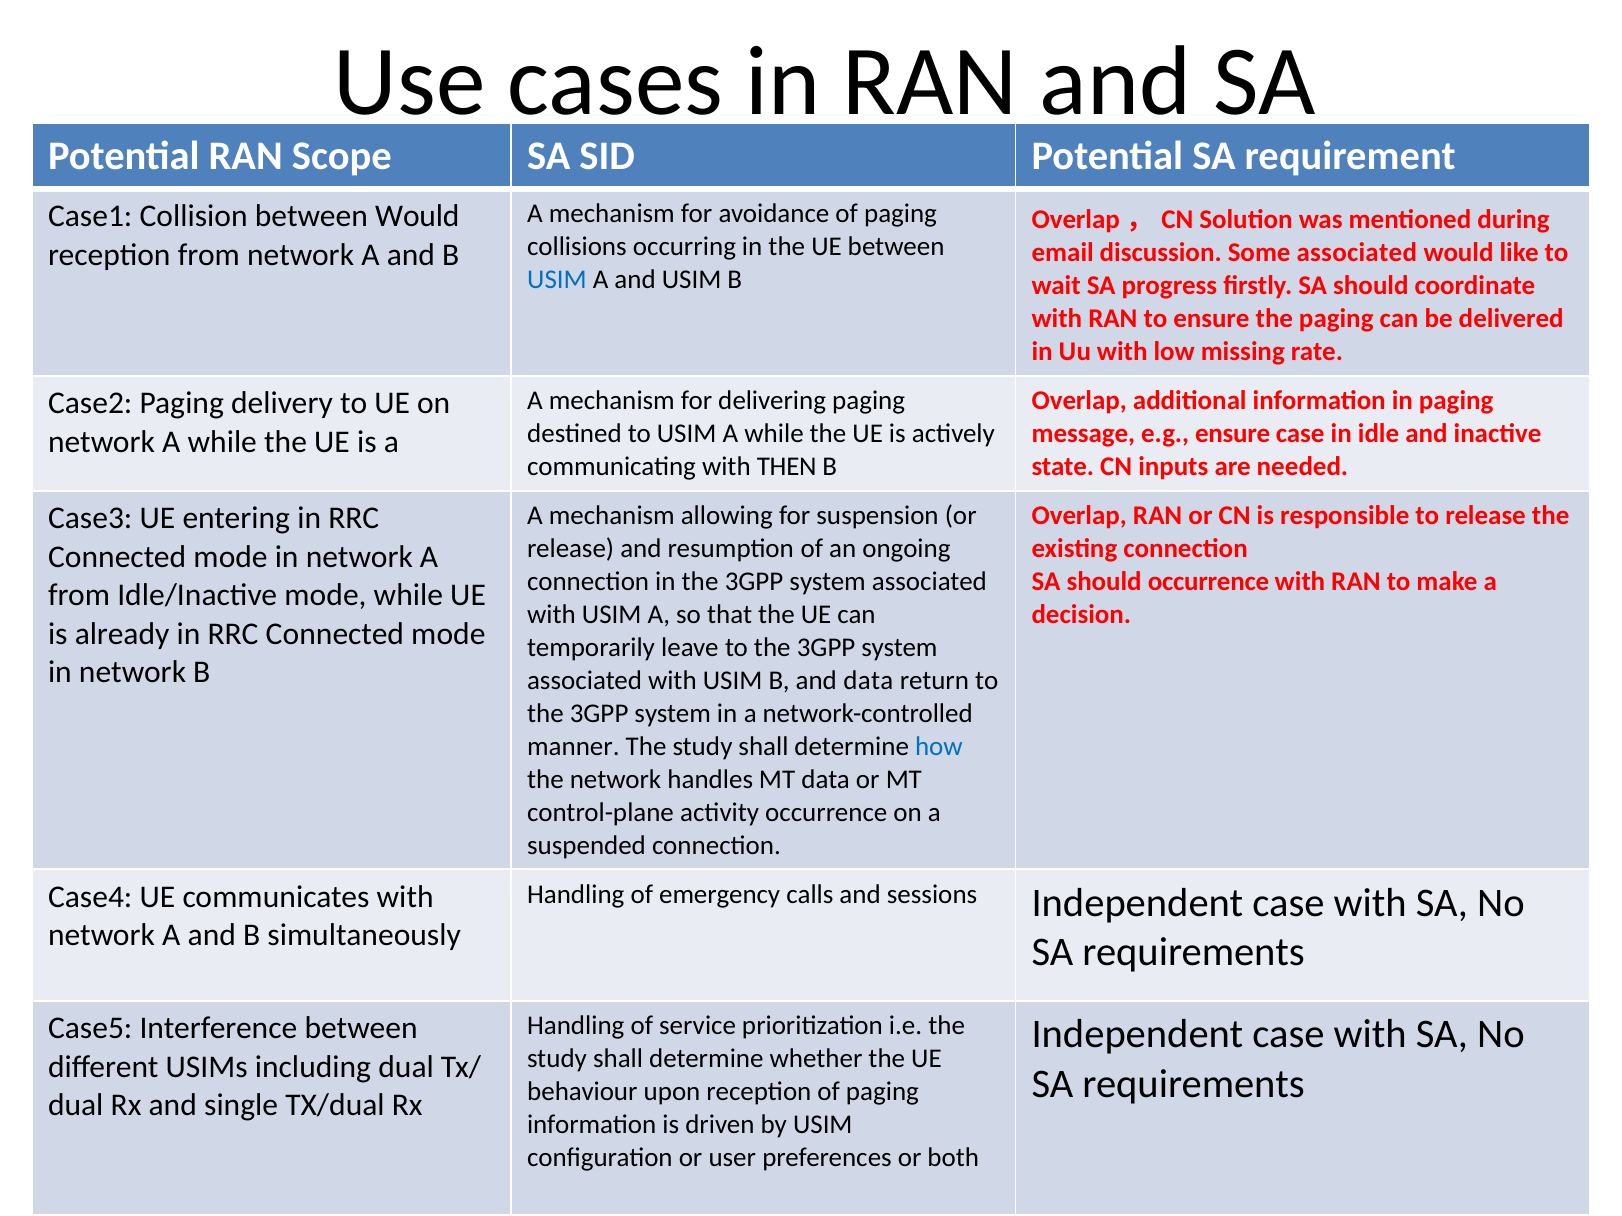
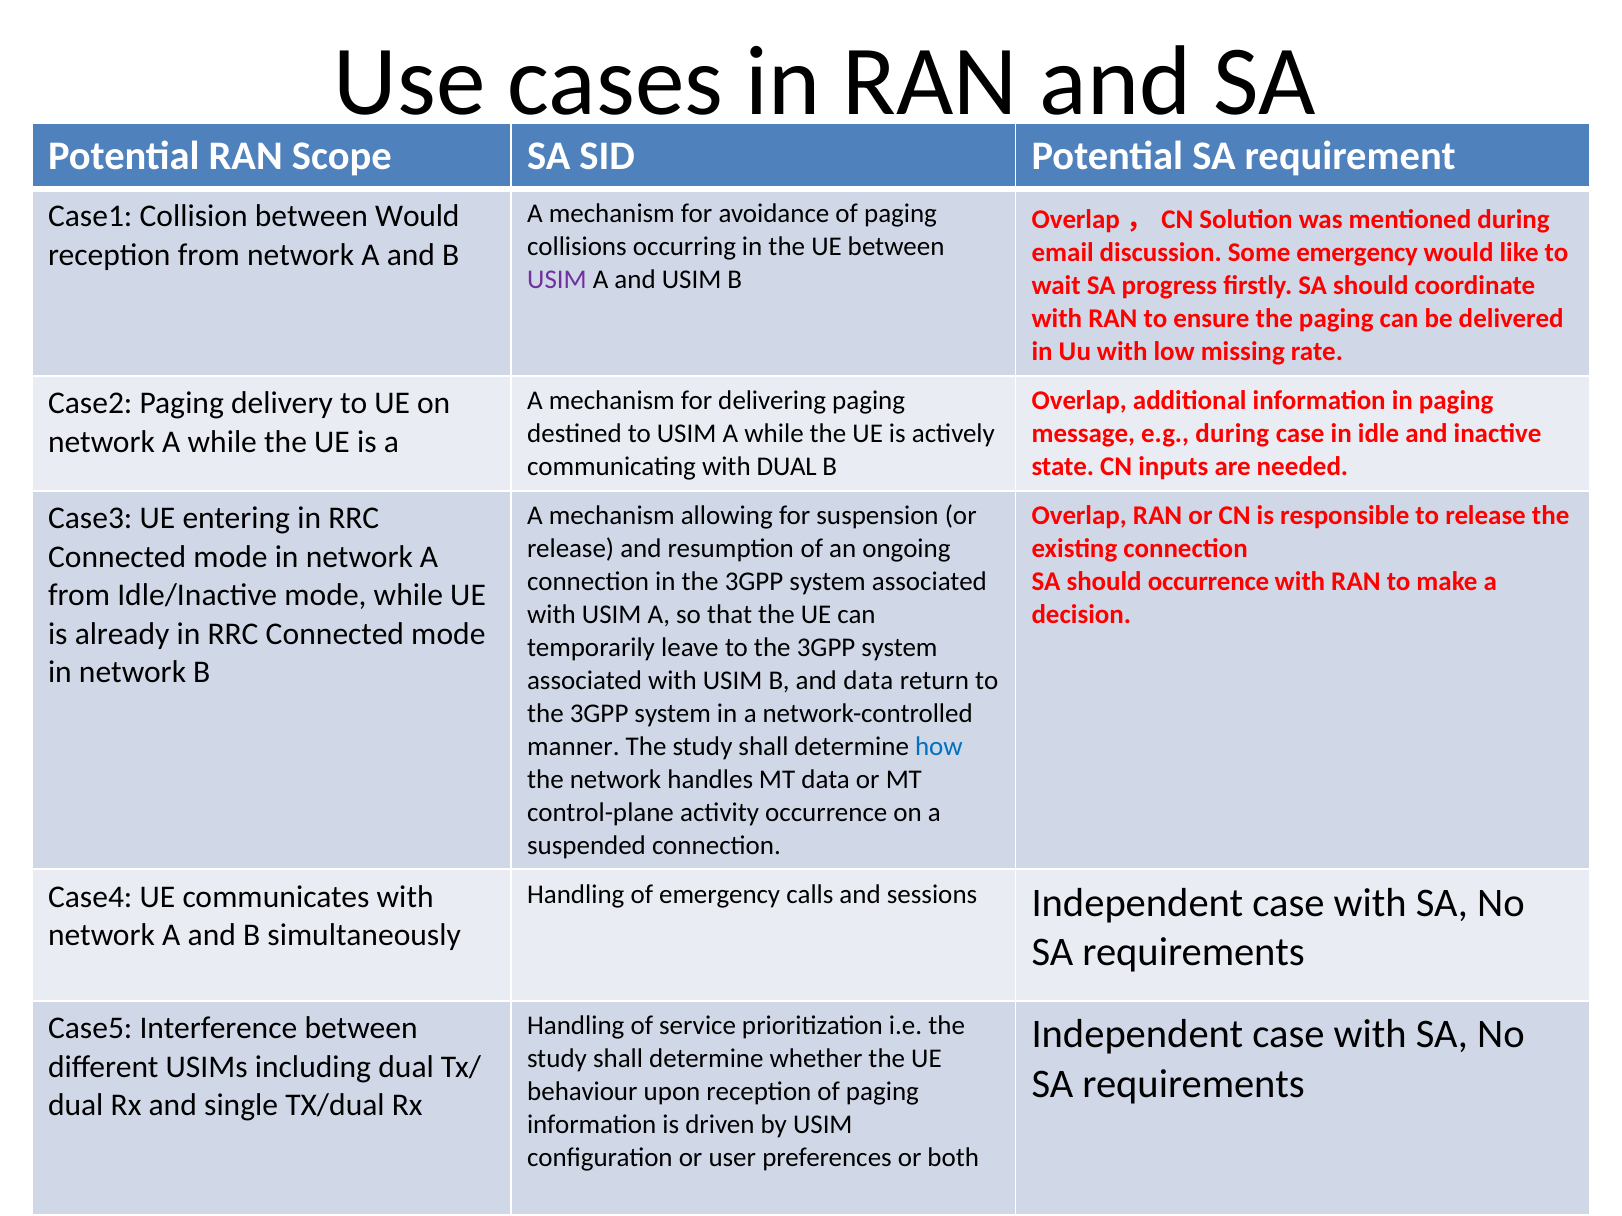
Some associated: associated -> emergency (1357, 253)
USIM colour: blue -> purple (557, 279)
e.g ensure: ensure -> during (1232, 434)
with THEN: THEN -> DUAL (787, 467)
